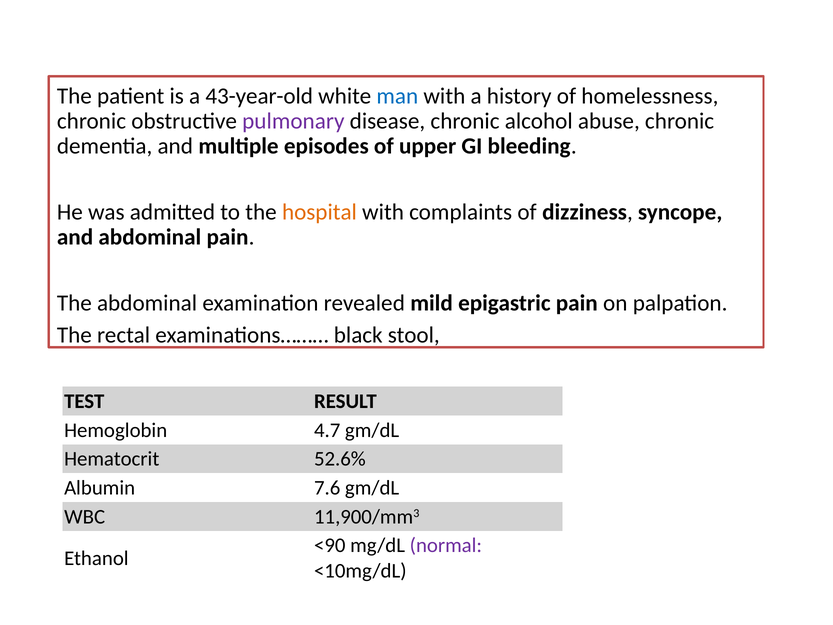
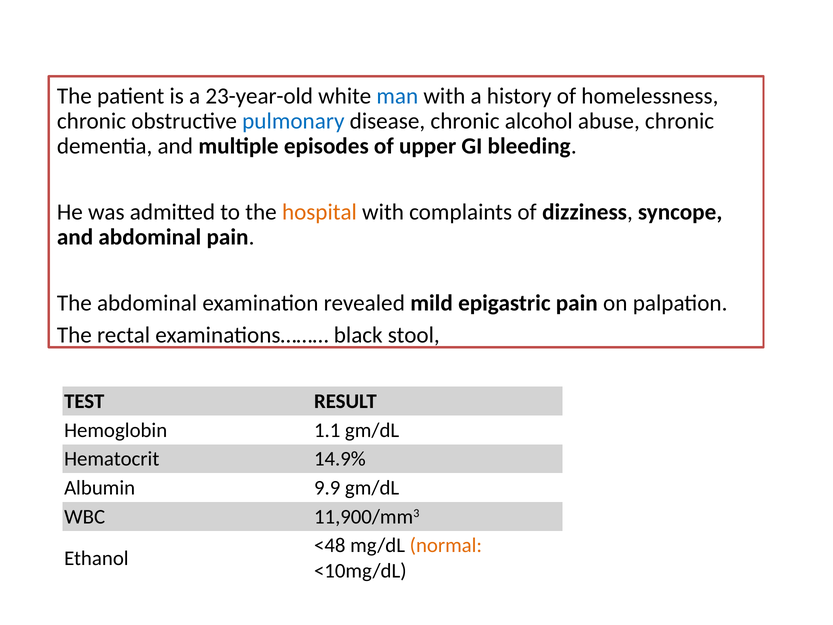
43-year-old: 43-year-old -> 23-year-old (259, 96)
pulmonary colour: purple -> blue (293, 121)
4.7: 4.7 -> 1.1 (327, 430)
52.6%: 52.6% -> 14.9% (340, 459)
7.6: 7.6 -> 9.9 (327, 488)
<90: <90 -> <48 (330, 545)
normal colour: purple -> orange (446, 545)
